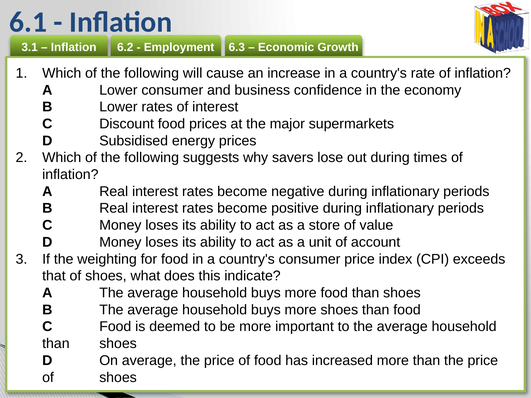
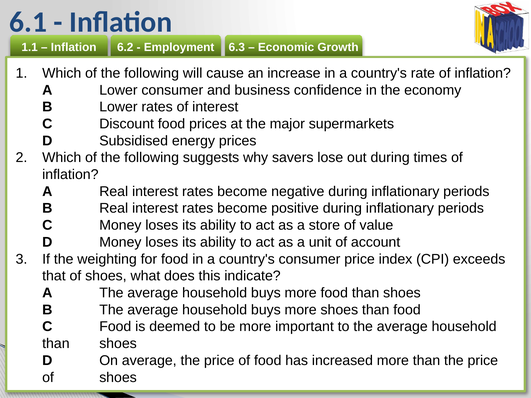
3.1: 3.1 -> 1.1 (30, 47)
